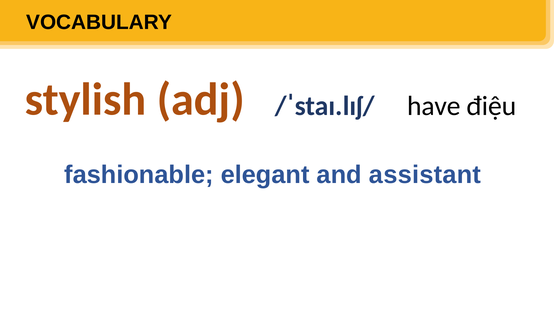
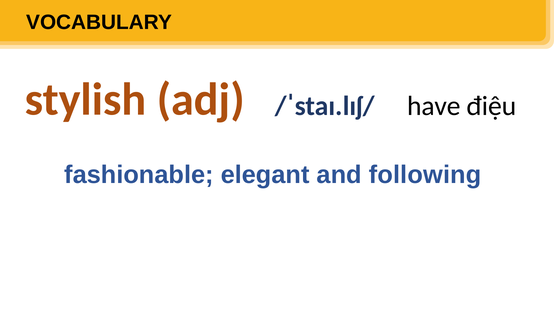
assistant: assistant -> following (425, 175)
